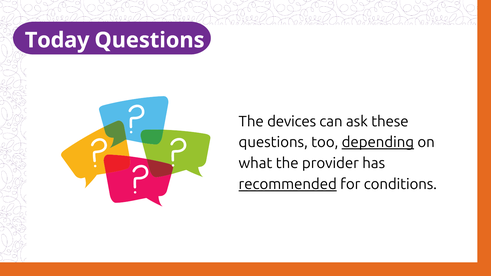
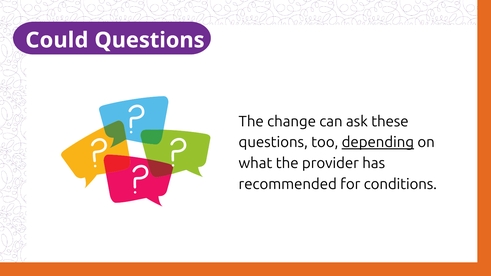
Today: Today -> Could (57, 40)
devices: devices -> change (292, 121)
recommended underline: present -> none (288, 184)
